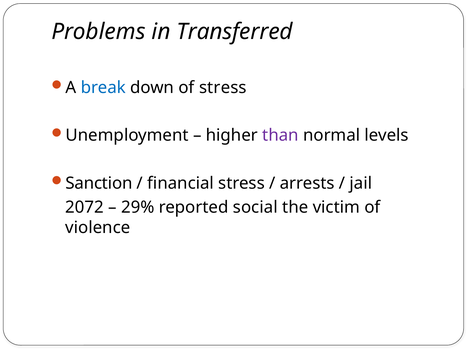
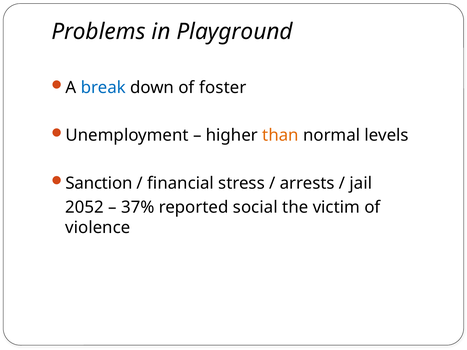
Transferred: Transferred -> Playground (235, 32)
of stress: stress -> foster (223, 88)
than colour: purple -> orange (281, 136)
2072: 2072 -> 2052 (85, 208)
29%: 29% -> 37% (138, 208)
